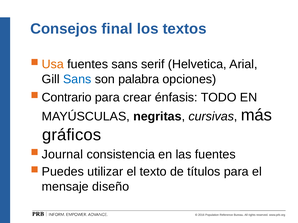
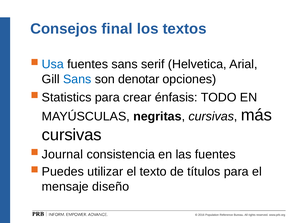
Usa colour: orange -> blue (53, 64)
palabra: palabra -> denotar (139, 79)
Contrario: Contrario -> Statistics (67, 98)
gráficos: gráficos -> cursivas (72, 135)
